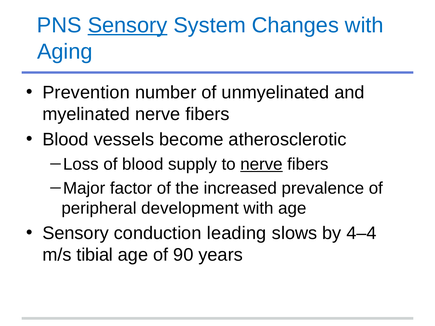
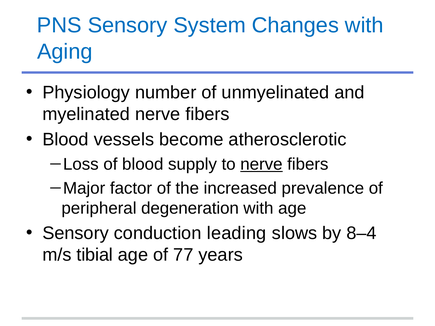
Sensory underline: present -> none (128, 25)
Prevention: Prevention -> Physiology (86, 93)
development: development -> degeneration (190, 209)
4–4: 4–4 -> 8–4 (362, 233)
90: 90 -> 77 (183, 255)
